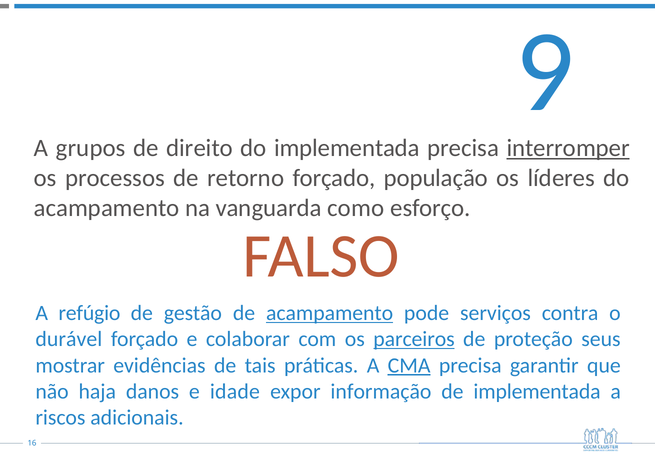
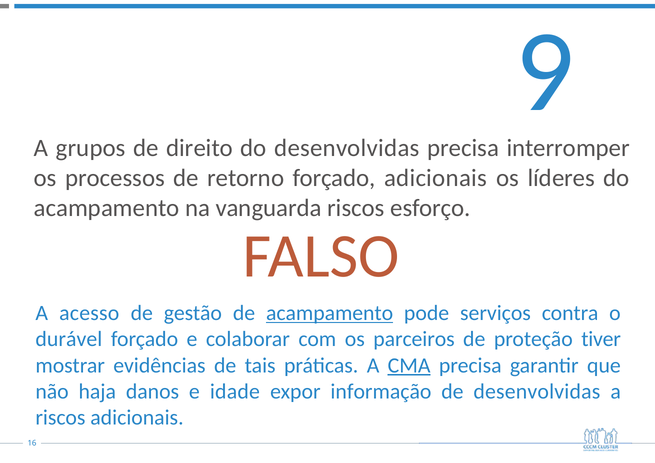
do implementada: implementada -> desenvolvidas (347, 148)
interromper underline: present -> none (568, 148)
forçado população: população -> adicionais (436, 178)
vanguarda como: como -> riscos (356, 208)
refúgio: refúgio -> acesso (89, 313)
parceiros underline: present -> none (414, 339)
seus: seus -> tiver (601, 339)
de implementada: implementada -> desenvolvidas (537, 392)
